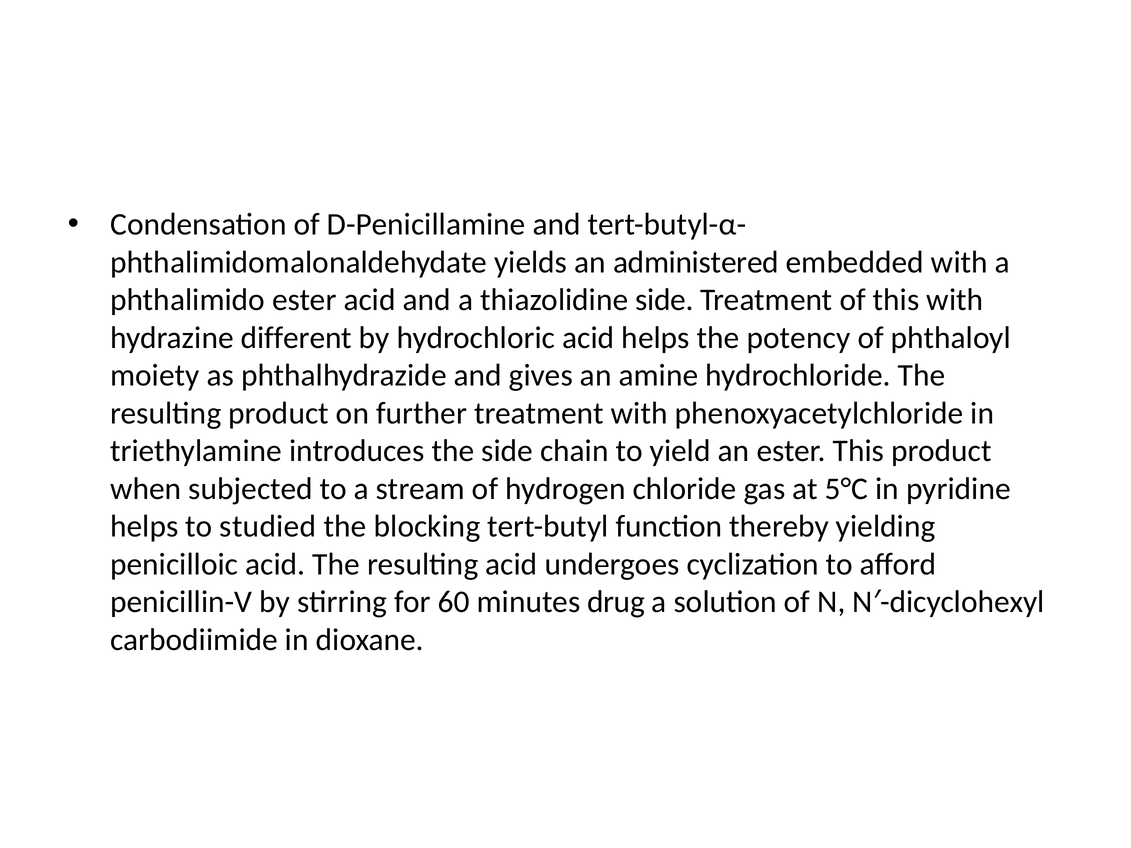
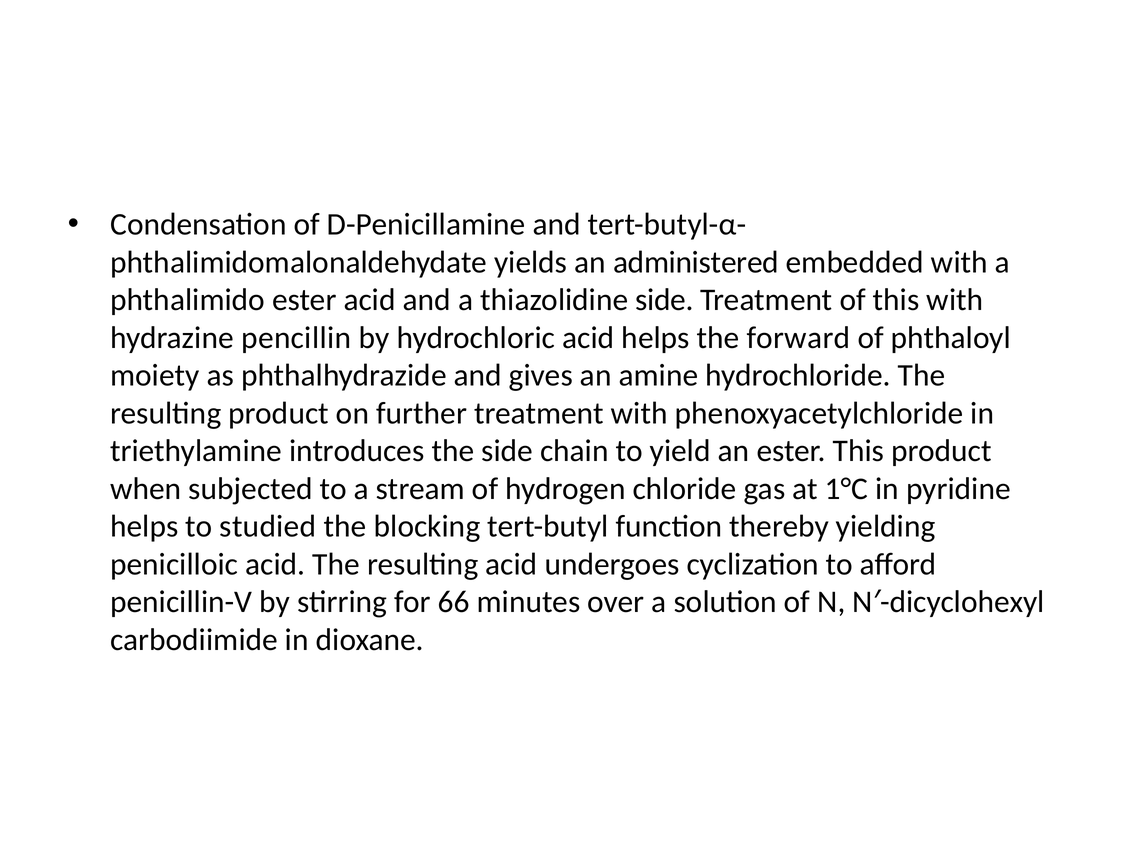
different: different -> pencillin (296, 338)
potency: potency -> forward (798, 338)
5°C: 5°C -> 1°C (846, 489)
60: 60 -> 66 (454, 602)
drug: drug -> over (616, 602)
